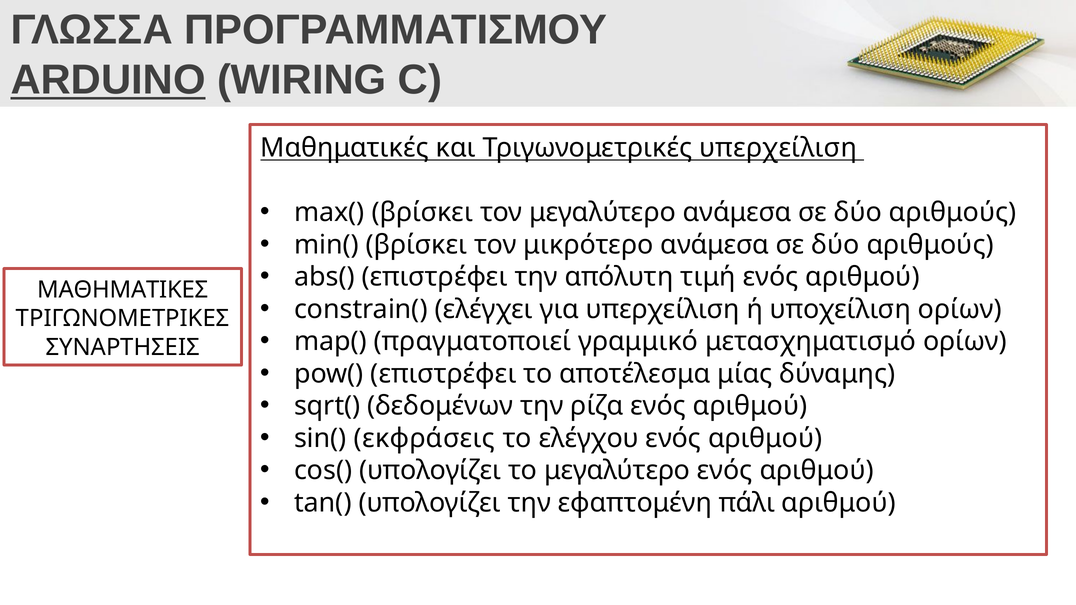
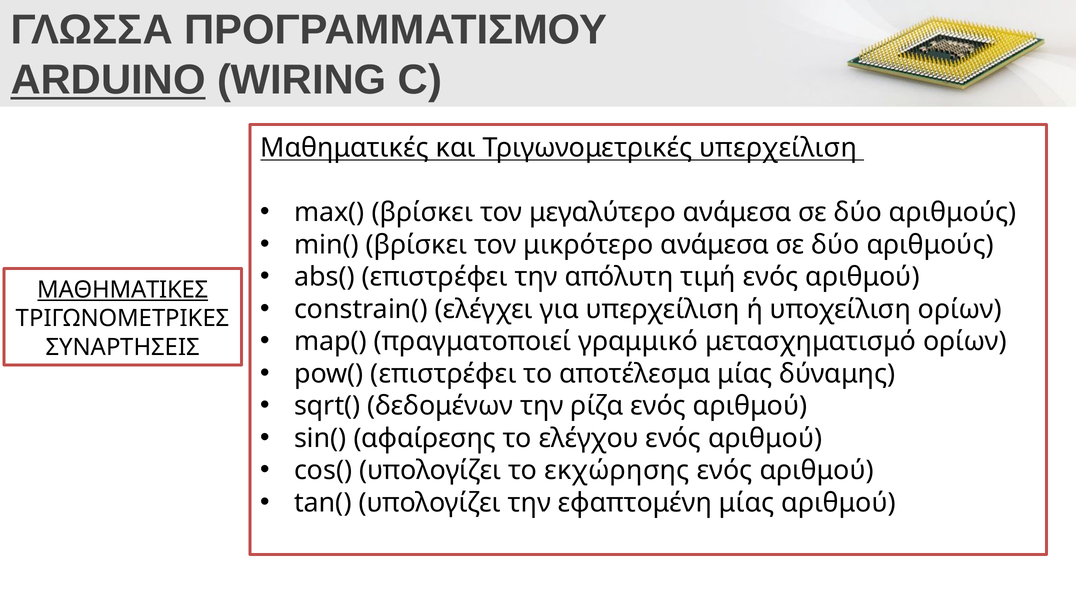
ΜΑΘΗΜΑΤΙΚΕΣ underline: none -> present (123, 290)
εκφράσεις: εκφράσεις -> αφαίρεσης (425, 438)
το μεγαλύτερο: μεγαλύτερο -> εκχώρησης (617, 471)
εφαπτομένη πάλι: πάλι -> μίας (747, 503)
